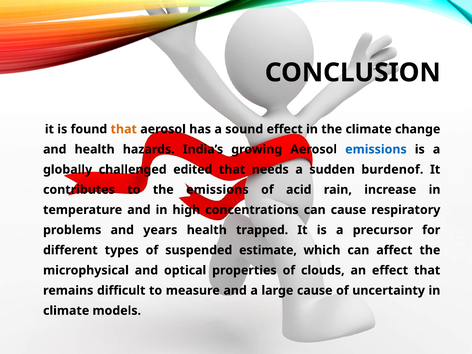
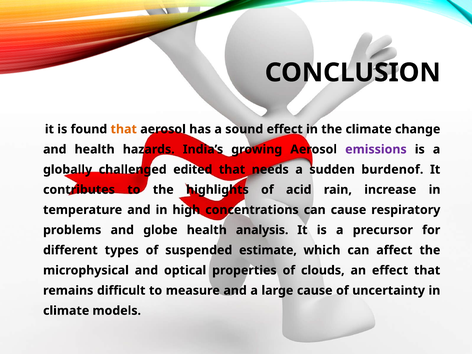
emissions colour: blue -> purple (376, 149)
the emissions: emissions -> highlights (217, 190)
years: years -> globe (160, 230)
trapped: trapped -> analysis (262, 230)
